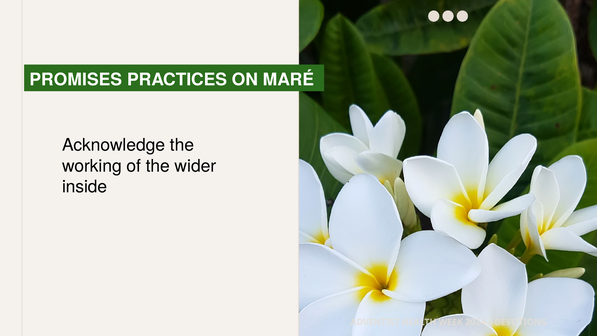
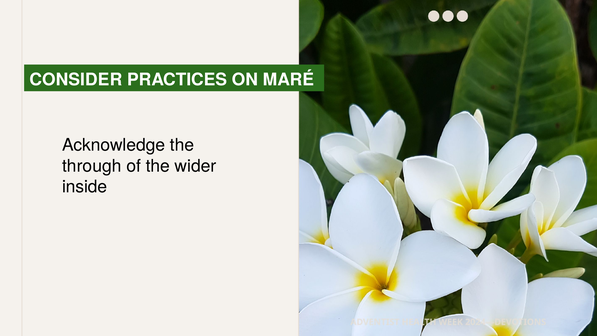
PROMISES: PROMISES -> CONSIDER (76, 80)
working: working -> through (92, 166)
